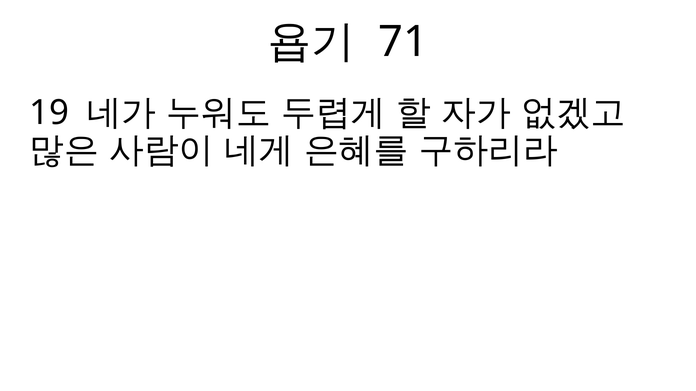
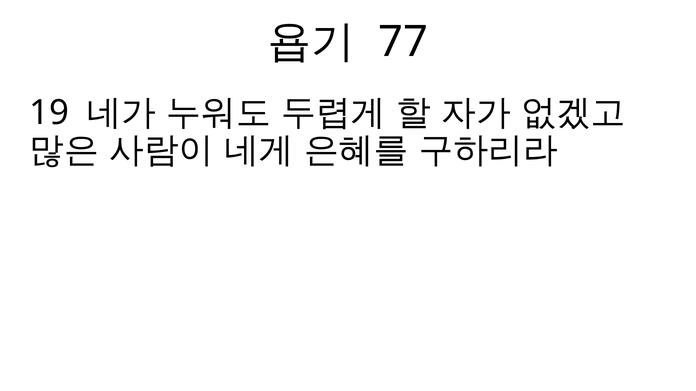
71: 71 -> 77 (403, 42)
